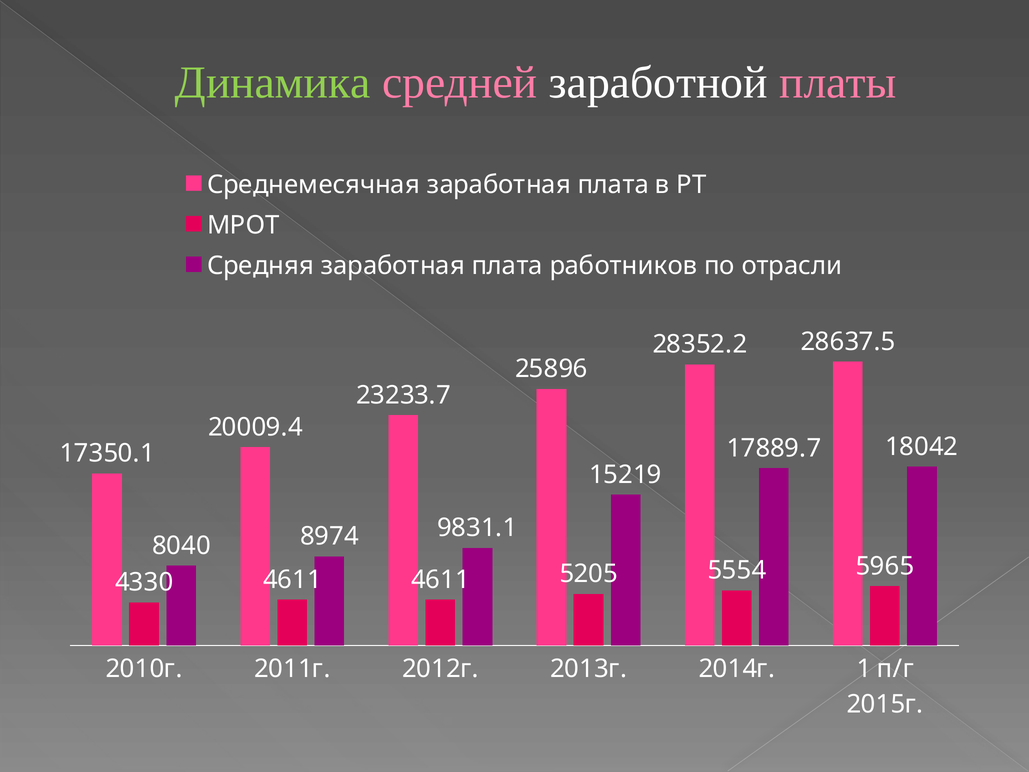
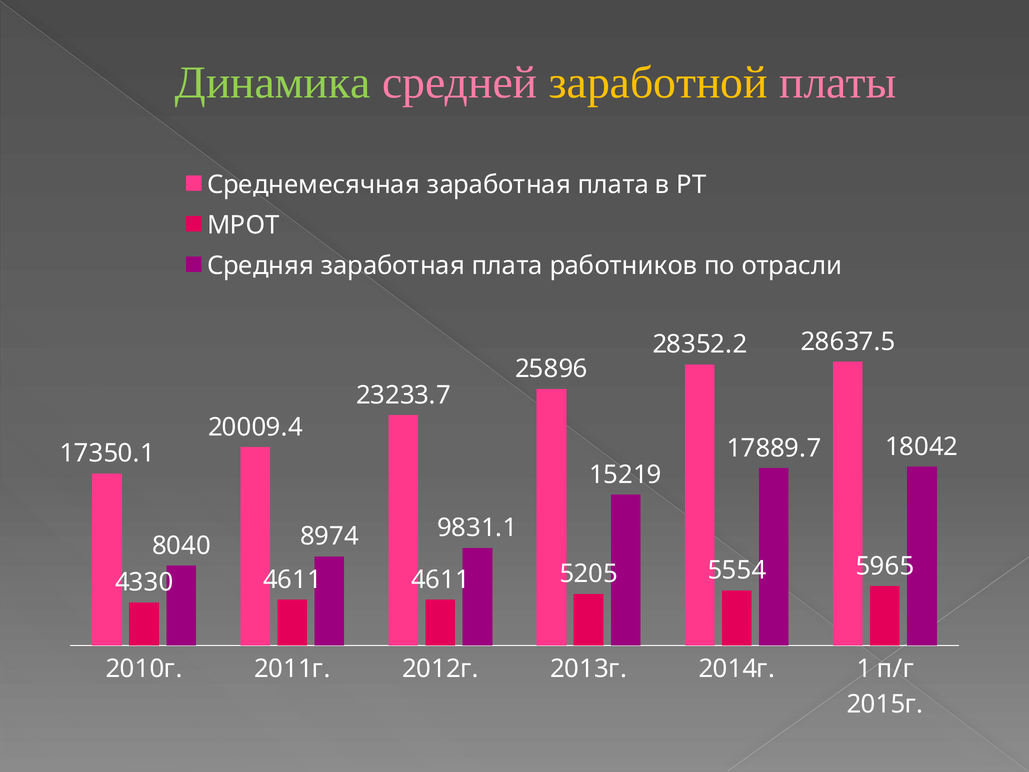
заработной colour: white -> yellow (658, 83)
